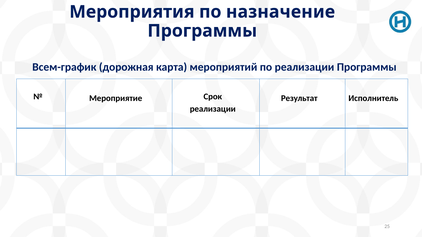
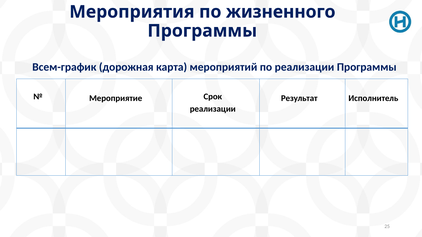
назначение: назначение -> жизненного (281, 12)
